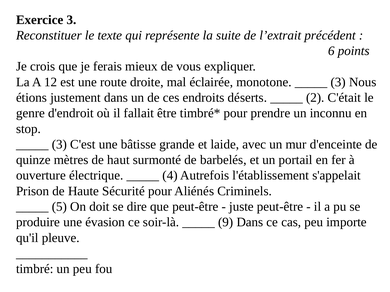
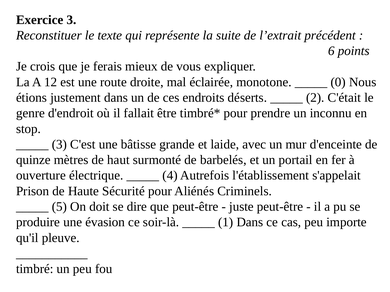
3: 3 -> 0 (338, 82)
9: 9 -> 1 (226, 223)
